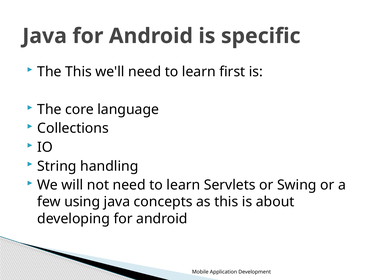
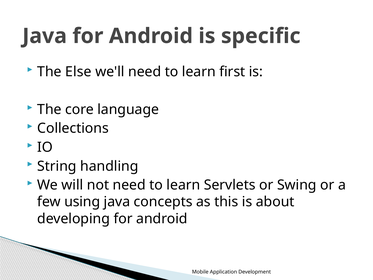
The This: This -> Else (78, 72)
